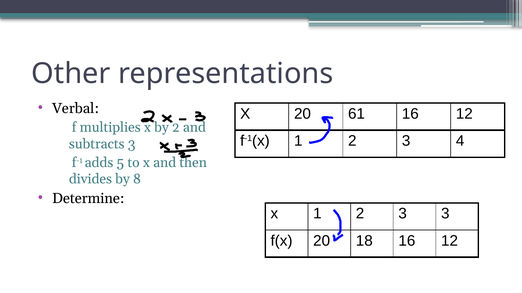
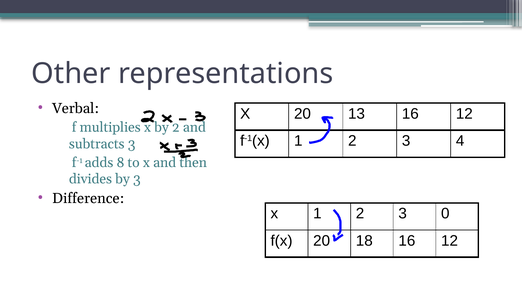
61: 61 -> 13 (356, 114)
5: 5 -> 8 (120, 163)
by 8: 8 -> 3 (137, 179)
Determine: Determine -> Difference (88, 199)
3 3: 3 -> 0 (445, 214)
